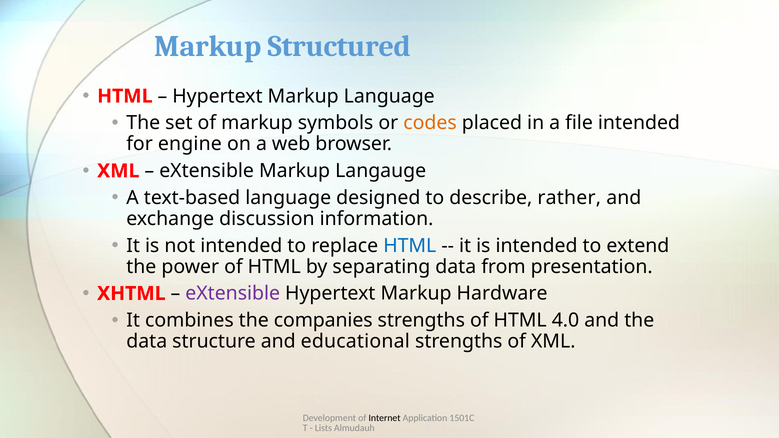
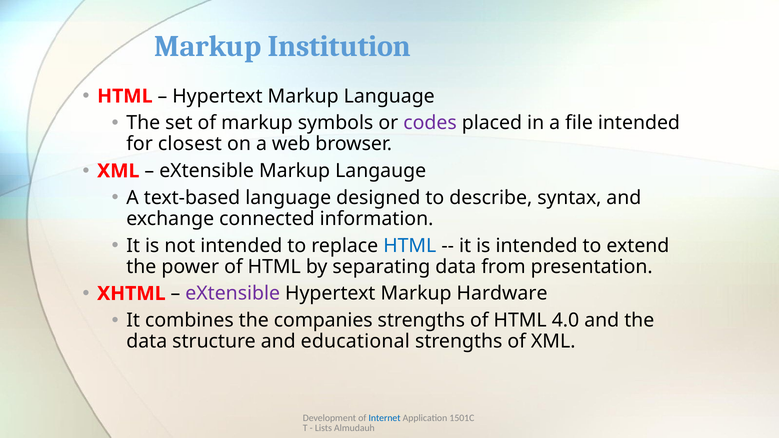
Structured: Structured -> Institution (339, 46)
codes colour: orange -> purple (430, 123)
engine: engine -> closest (190, 144)
rather: rather -> syntax (569, 198)
discussion: discussion -> connected (267, 219)
Internet colour: black -> blue (385, 418)
